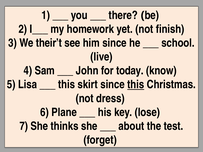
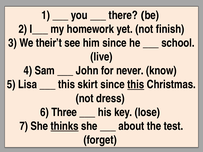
today: today -> never (130, 71)
Plane: Plane -> Three (64, 112)
thinks underline: none -> present (65, 126)
